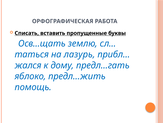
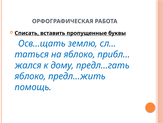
на лазурь: лазурь -> яблоко (80, 54)
